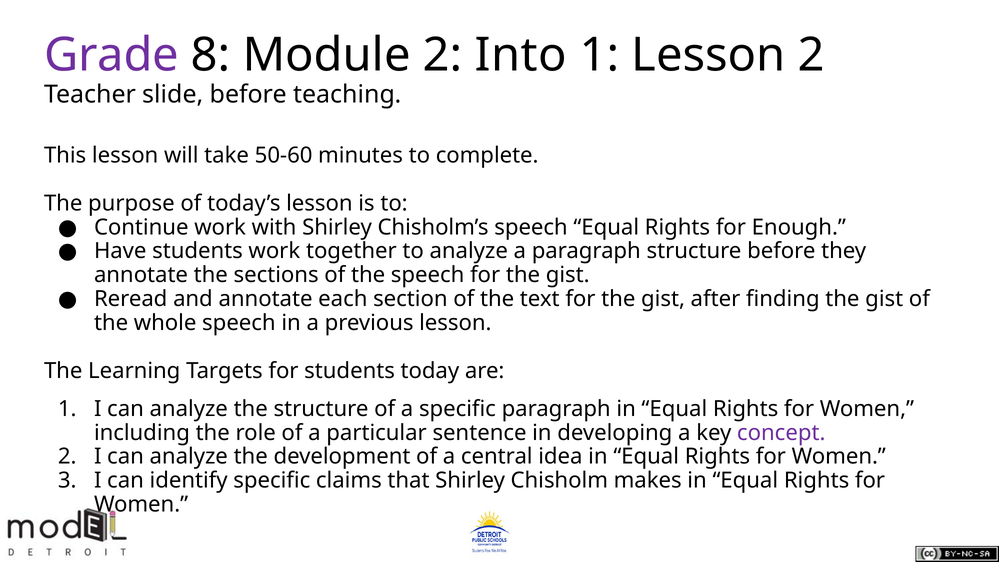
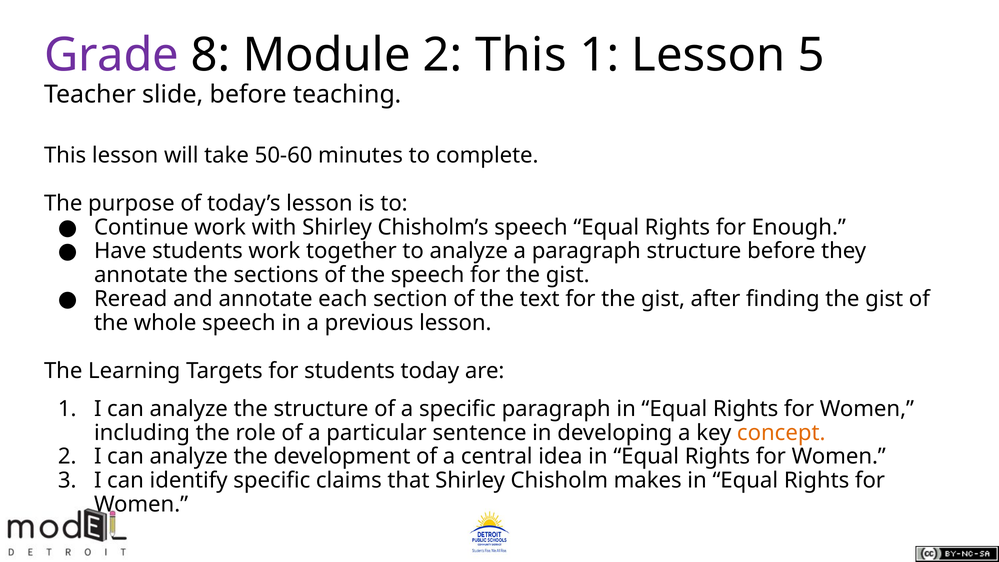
2 Into: Into -> This (521, 55)
Lesson 2: 2 -> 5 (811, 55)
concept colour: purple -> orange (781, 433)
